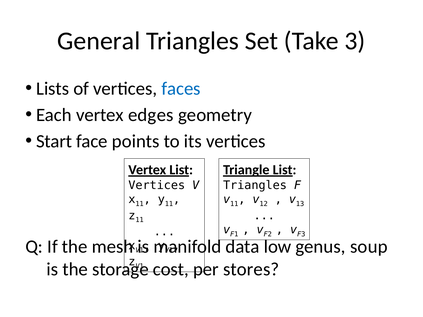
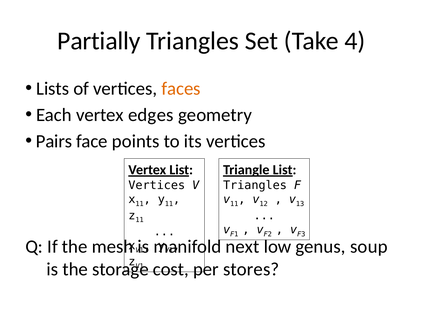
General: General -> Partially (99, 41)
3: 3 -> 4 (355, 41)
faces colour: blue -> orange (181, 89)
Start: Start -> Pairs (54, 141)
data: data -> next (242, 247)
